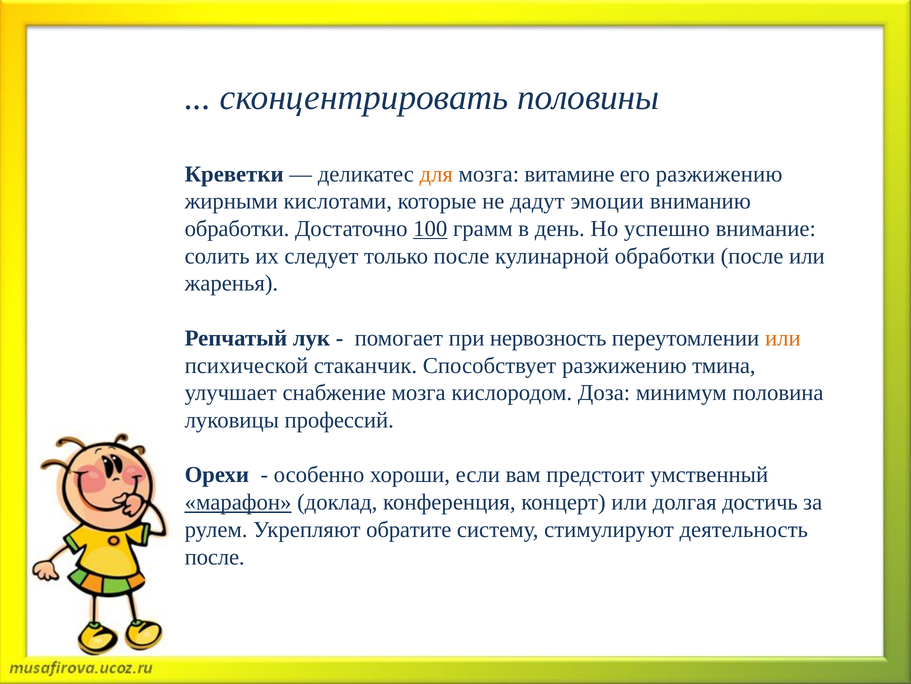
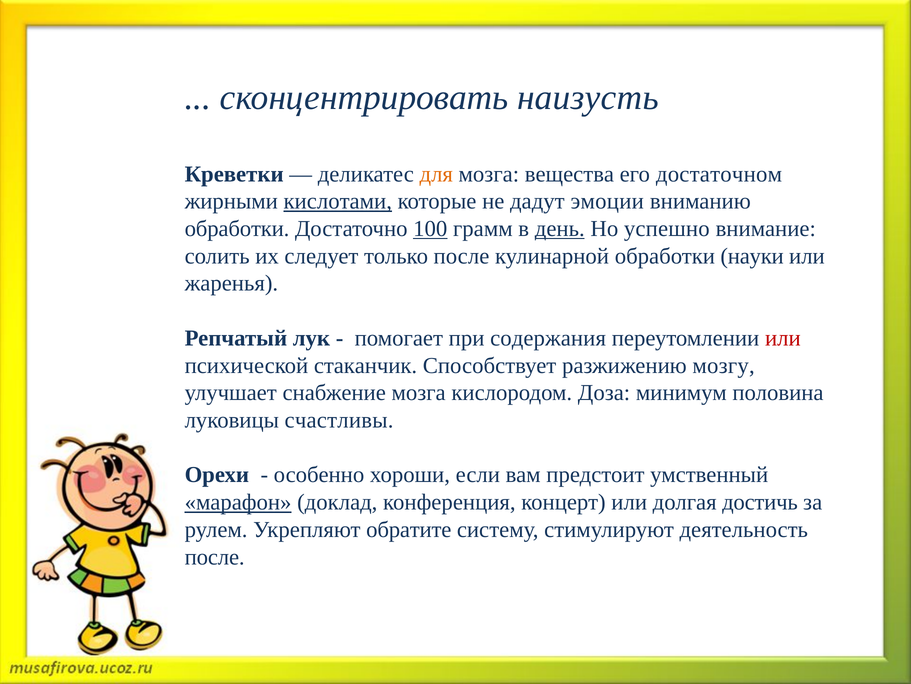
половины: половины -> наизусть (588, 97)
витамине: витамине -> вещества (569, 174)
его разжижению: разжижению -> достаточном (719, 174)
кислотами underline: none -> present (338, 201)
день underline: none -> present (560, 228)
обработки после: после -> науки (752, 256)
нервозность: нервозность -> содержания (548, 338)
или colour: orange -> red (783, 338)
тмина: тмина -> мозгу (724, 365)
профессий: профессий -> счастливы (339, 420)
